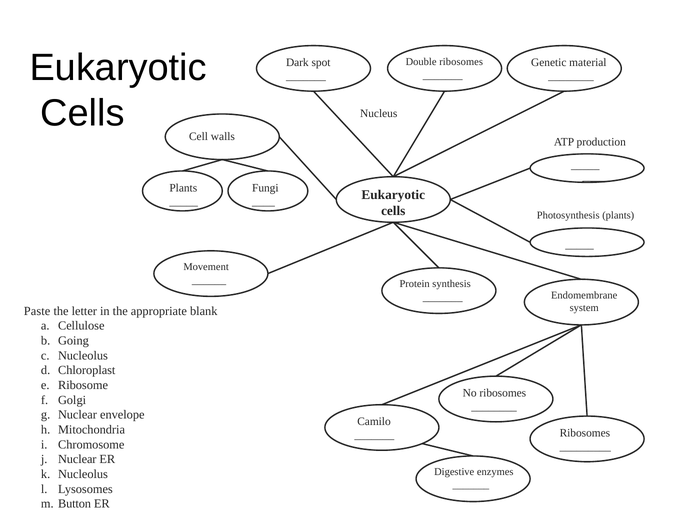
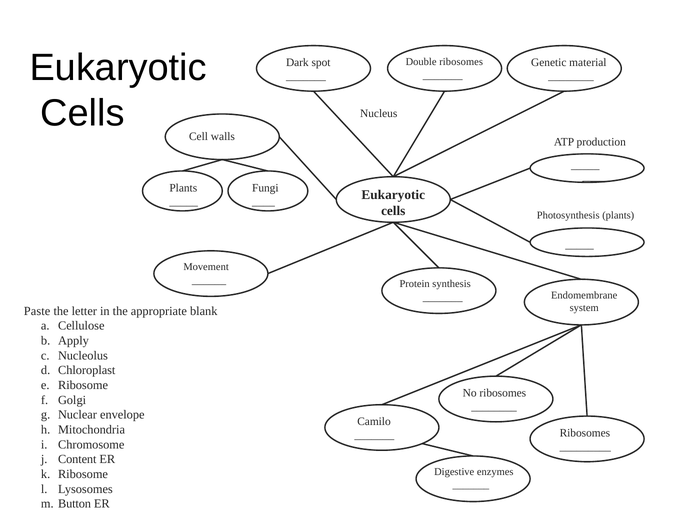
Going: Going -> Apply (73, 341)
Nuclear: Nuclear -> Content (77, 459)
Nucleolus: Nucleolus -> Ribosome (83, 474)
